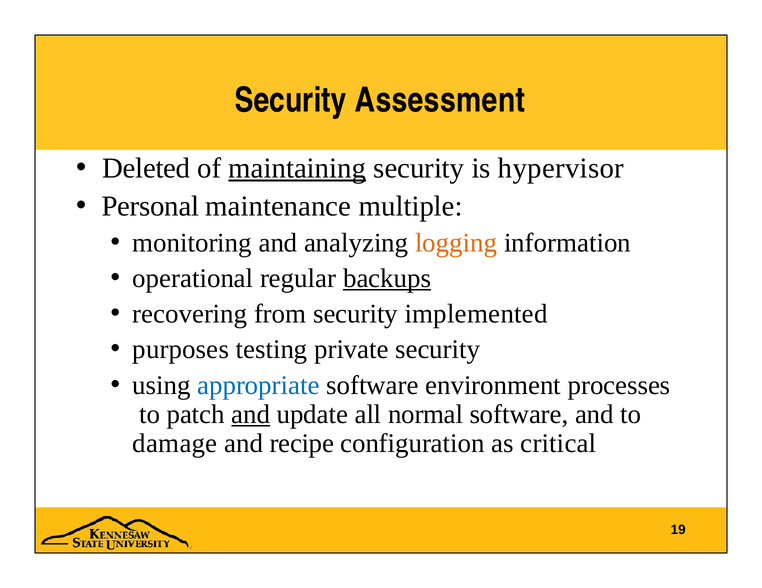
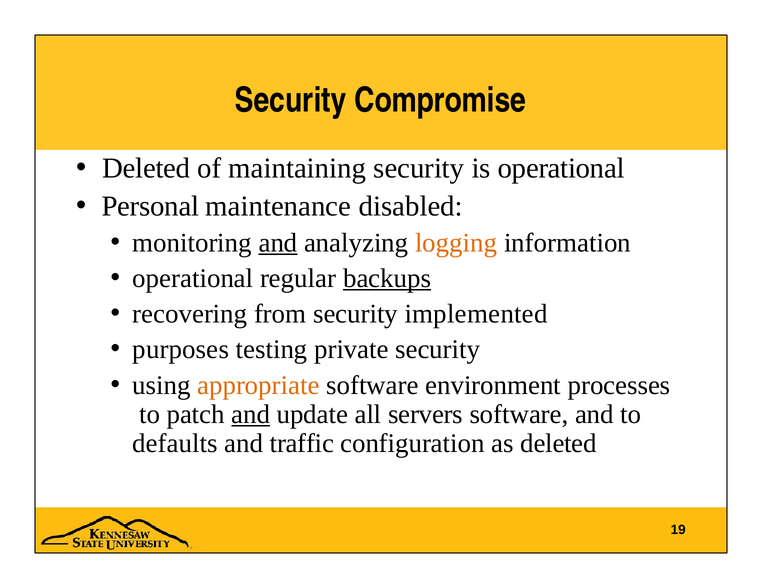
Assessment: Assessment -> Compromise (440, 100)
maintaining underline: present -> none (297, 168)
is hypervisor: hypervisor -> operational (561, 168)
multiple: multiple -> disabled (411, 207)
and underline: none -> present (278, 243)
appropriate colour: blue -> orange (258, 386)
normal: normal -> servers (426, 415)
damage: damage -> defaults (175, 444)
recipe: recipe -> traffic (302, 444)
as critical: critical -> deleted (559, 444)
